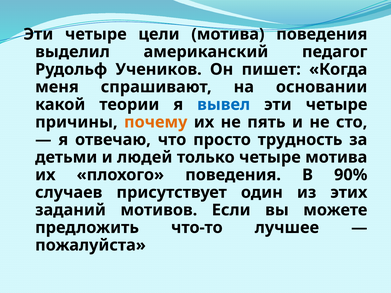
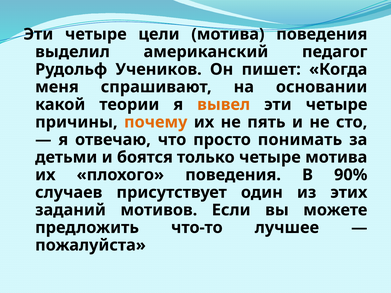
вывел colour: blue -> orange (224, 105)
трудность: трудность -> понимать (300, 140)
людей: людей -> боятся (145, 157)
